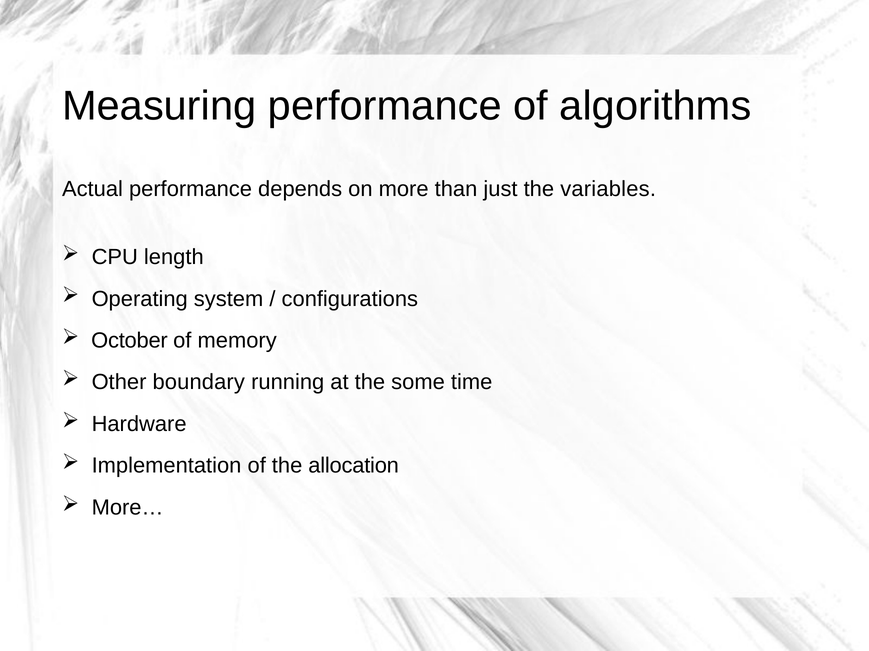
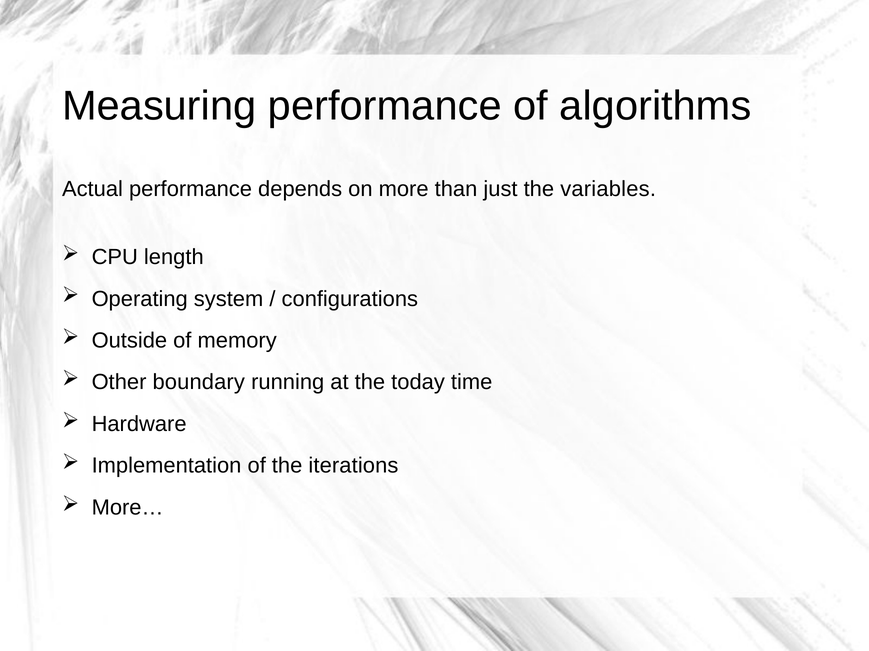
October: October -> Outside (129, 341)
some: some -> today (418, 383)
allocation: allocation -> iterations (353, 466)
